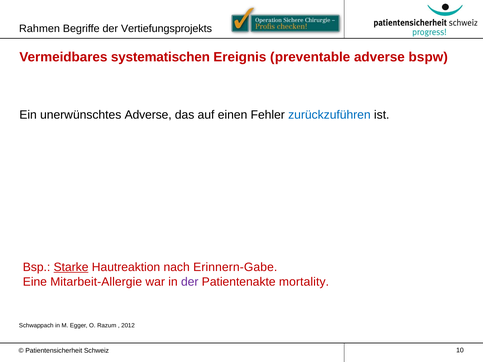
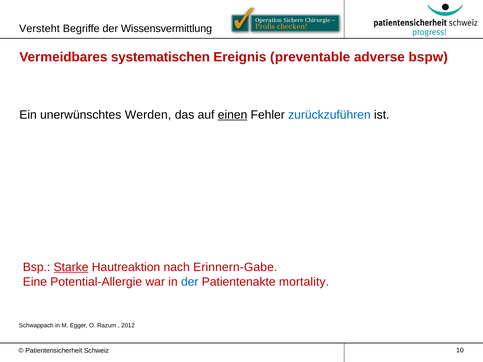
Rahmen: Rahmen -> Versteht (39, 29)
Vertiefungsprojekts: Vertiefungsprojekts -> Wissensvermittlung (167, 29)
unerwünschtes Adverse: Adverse -> Werden (148, 115)
einen underline: none -> present (233, 115)
Mitarbeit-Allergie: Mitarbeit-Allergie -> Potential-Allergie (96, 282)
der colour: purple -> blue (190, 282)
